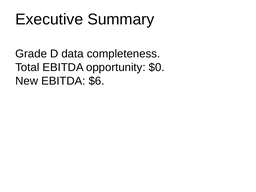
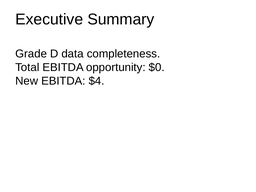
$6: $6 -> $4 (97, 81)
